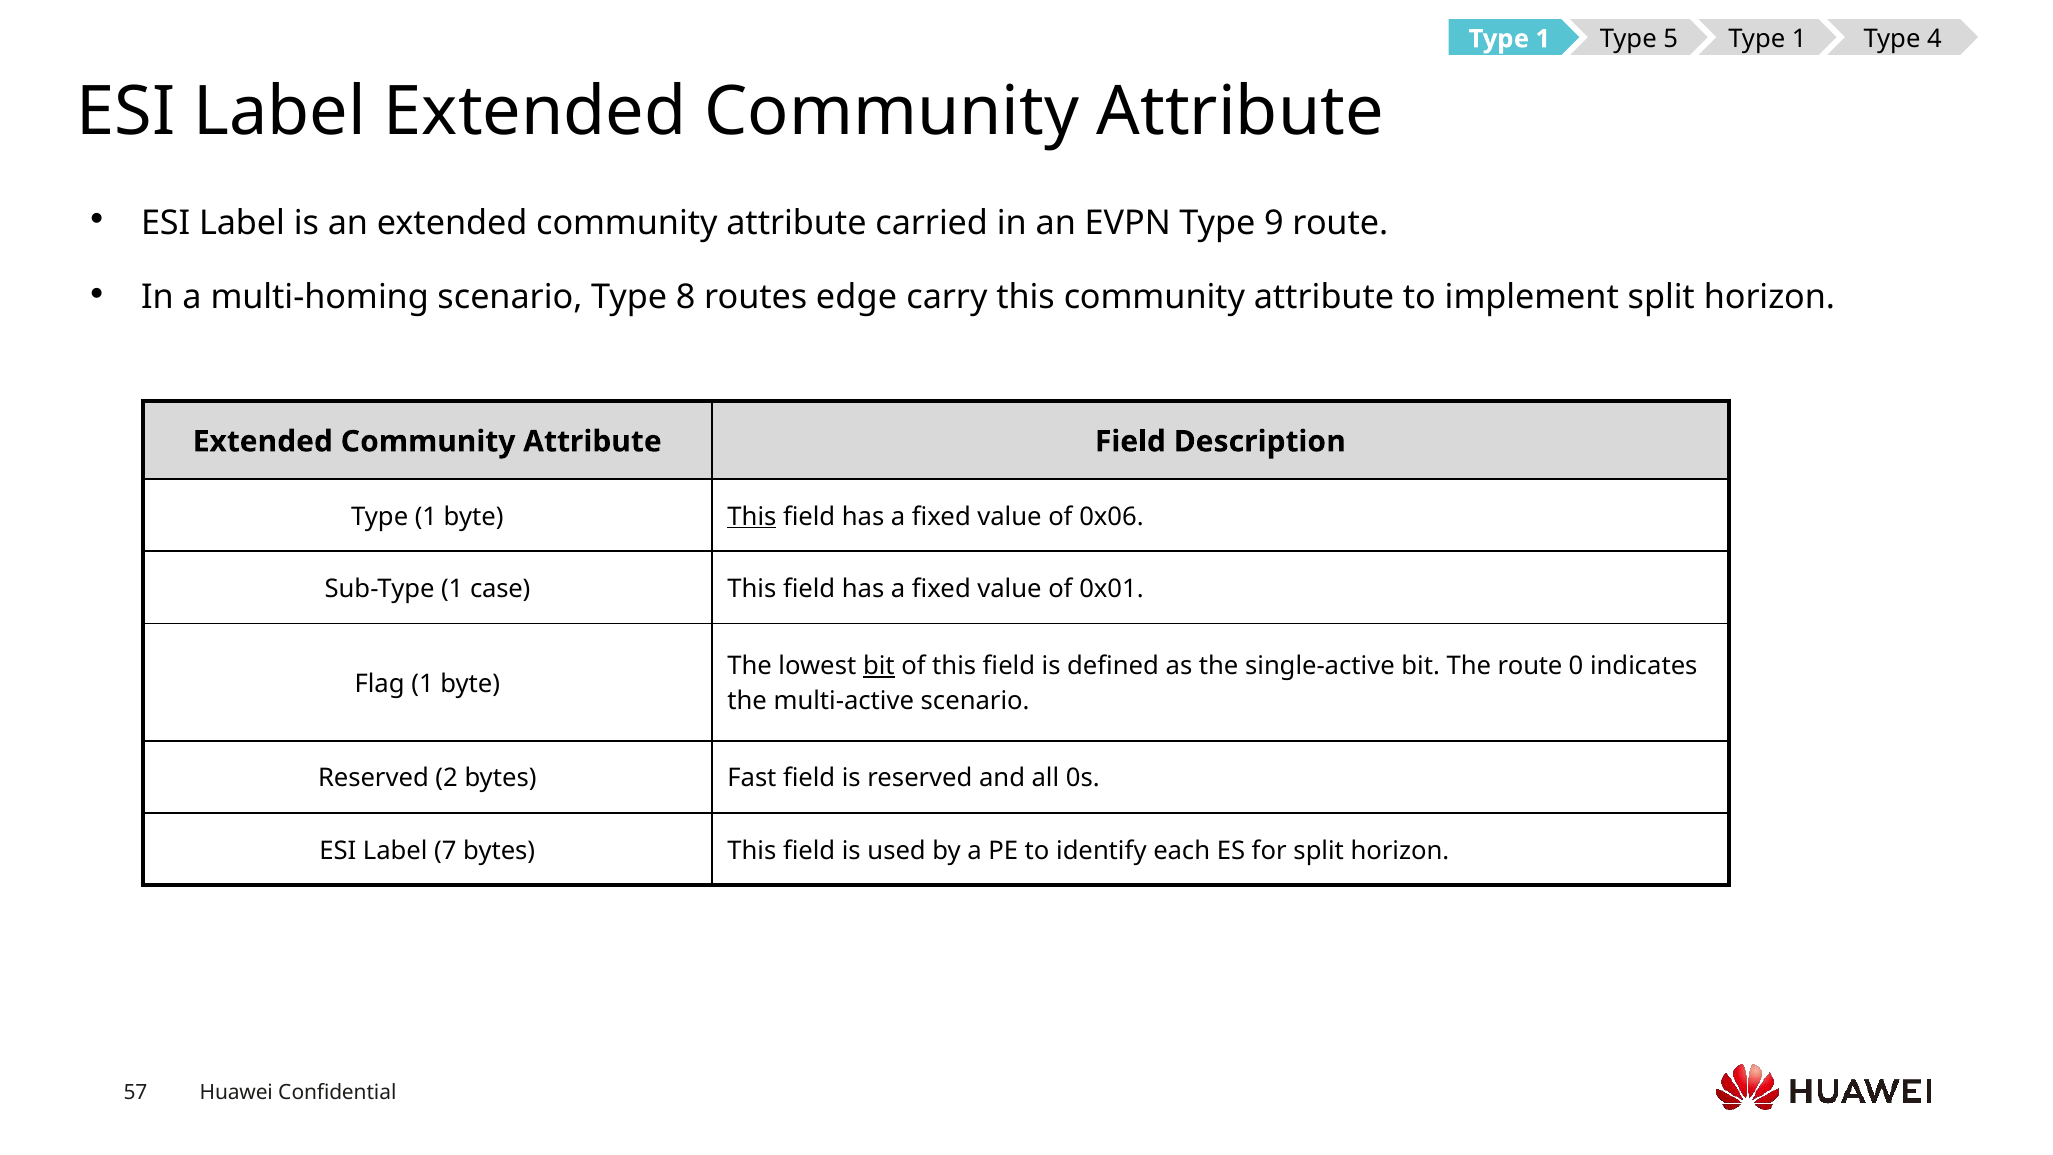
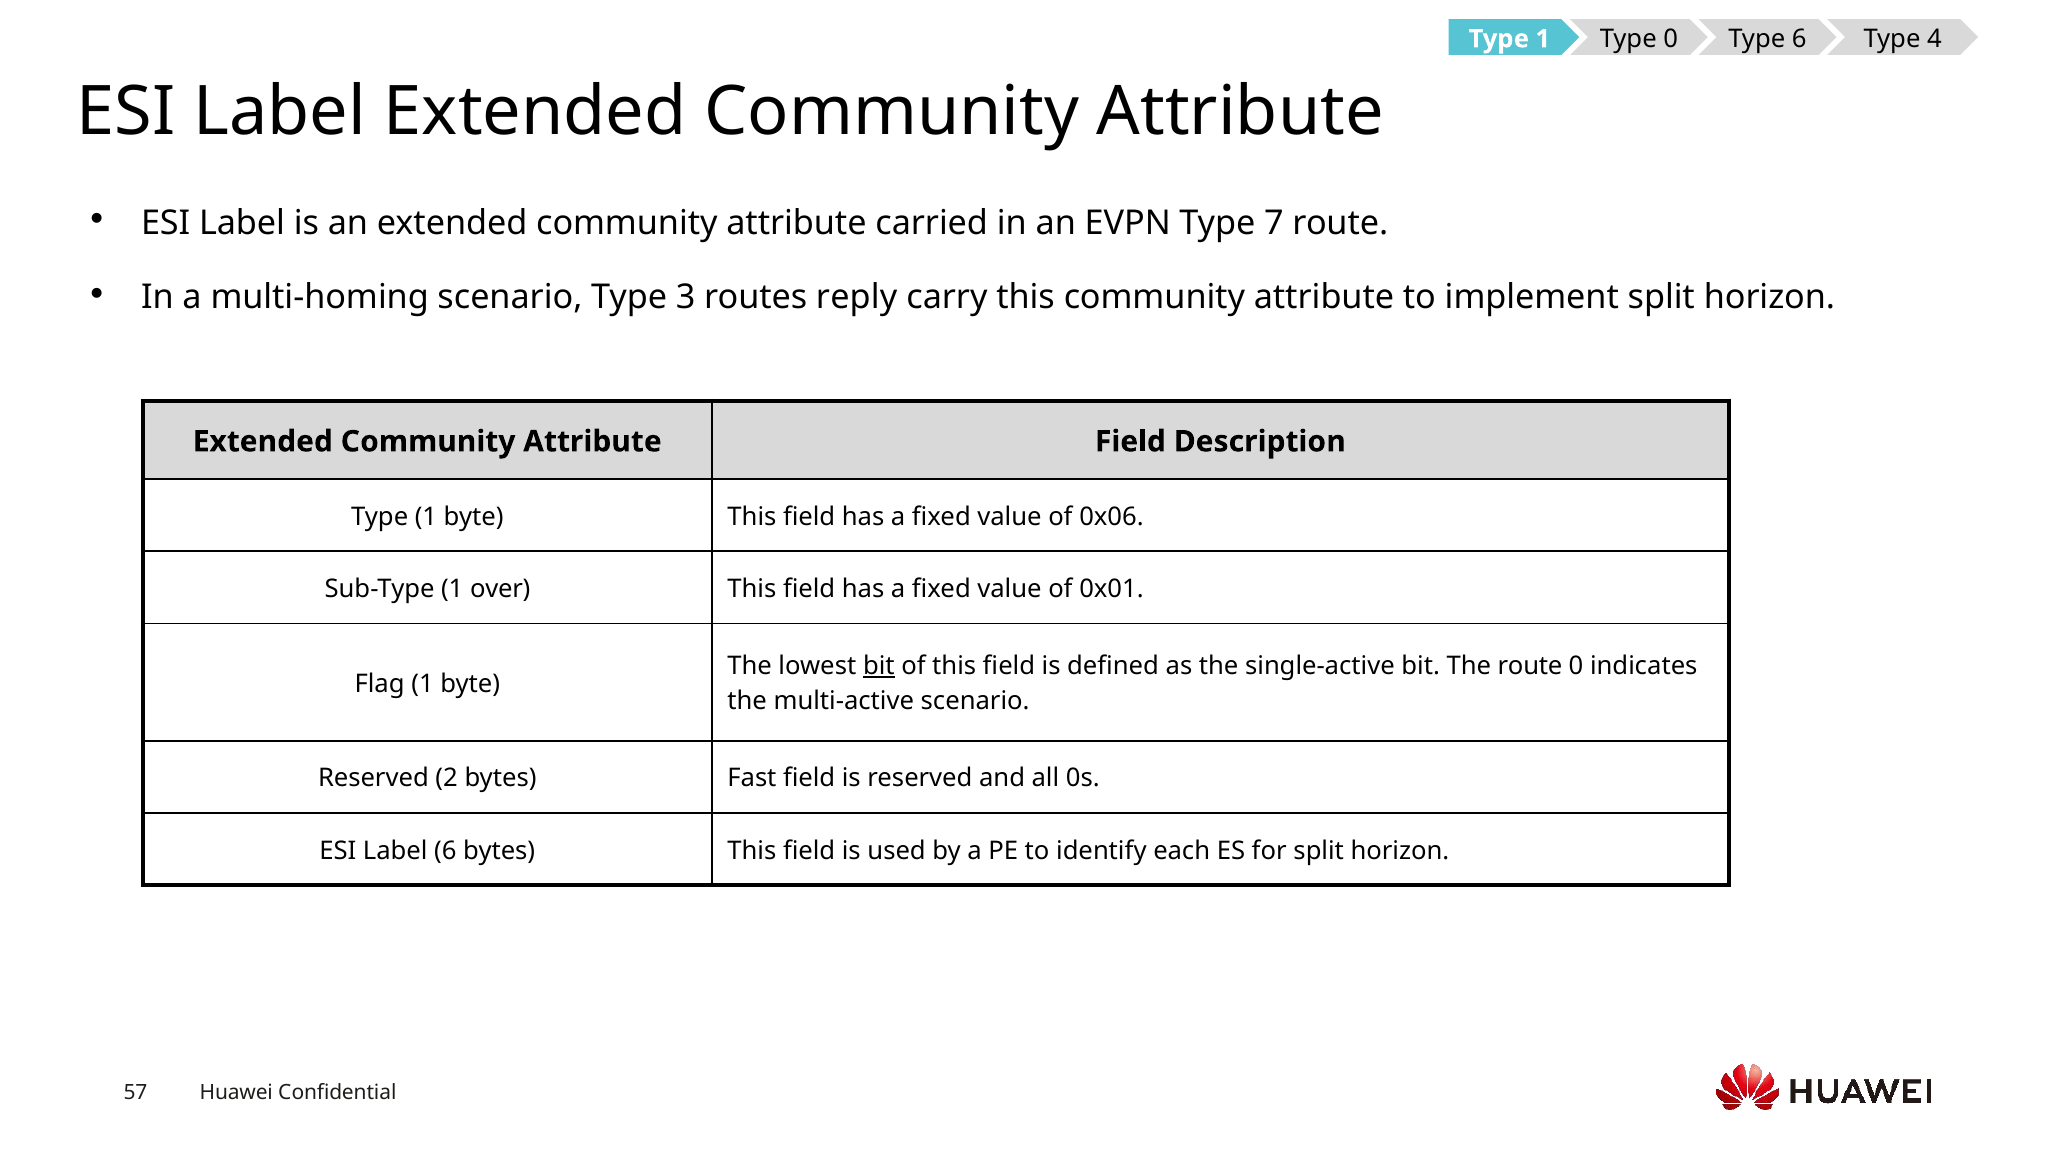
Type 5: 5 -> 0 (1671, 39)
1: 1 -> 6 (1799, 39)
9: 9 -> 7 (1274, 223)
8: 8 -> 3 (686, 298)
edge: edge -> reply (857, 298)
This underline: present -> none (752, 517)
case: case -> over (500, 589)
Label 7: 7 -> 6 (445, 851)
